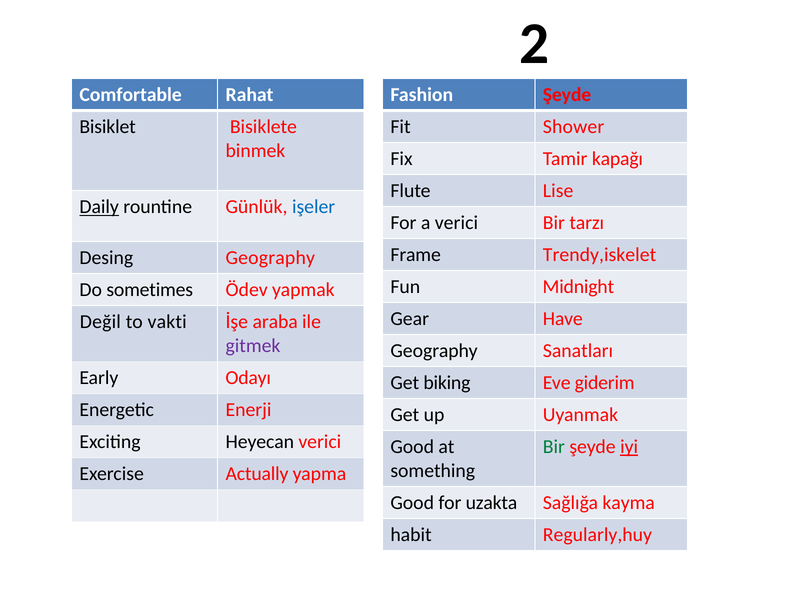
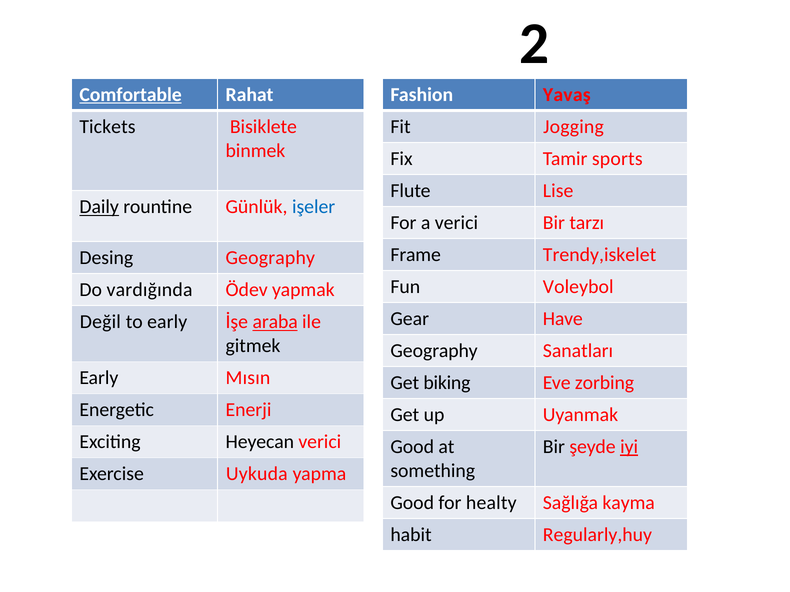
Comfortable underline: none -> present (131, 95)
Fashion Şeyde: Şeyde -> Yavaş (567, 95)
Bisiklet: Bisiklet -> Tickets (107, 127)
Shower: Shower -> Jogging (574, 127)
kapağı: kapağı -> sports (617, 159)
Midnight: Midnight -> Voleybol (578, 287)
sometimes: sometimes -> vardığında (150, 290)
to vakti: vakti -> early (167, 322)
araba underline: none -> present (275, 322)
gitmek colour: purple -> black (253, 346)
Odayı: Odayı -> Mısın (248, 378)
giderim: giderim -> zorbing (605, 383)
Bir colour: green -> black (554, 447)
Actually: Actually -> Uykuda (257, 474)
uzakta: uzakta -> healty (491, 503)
